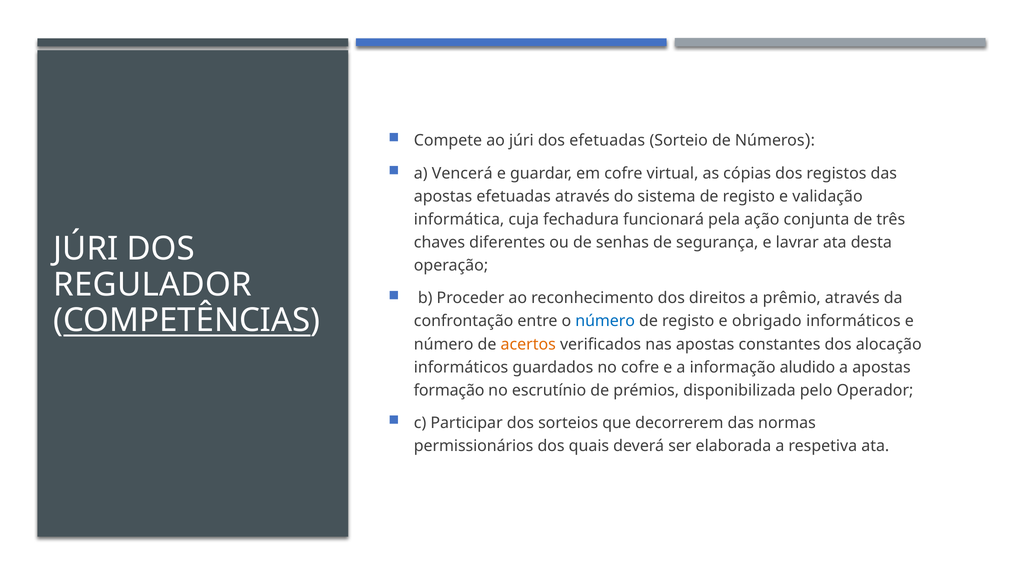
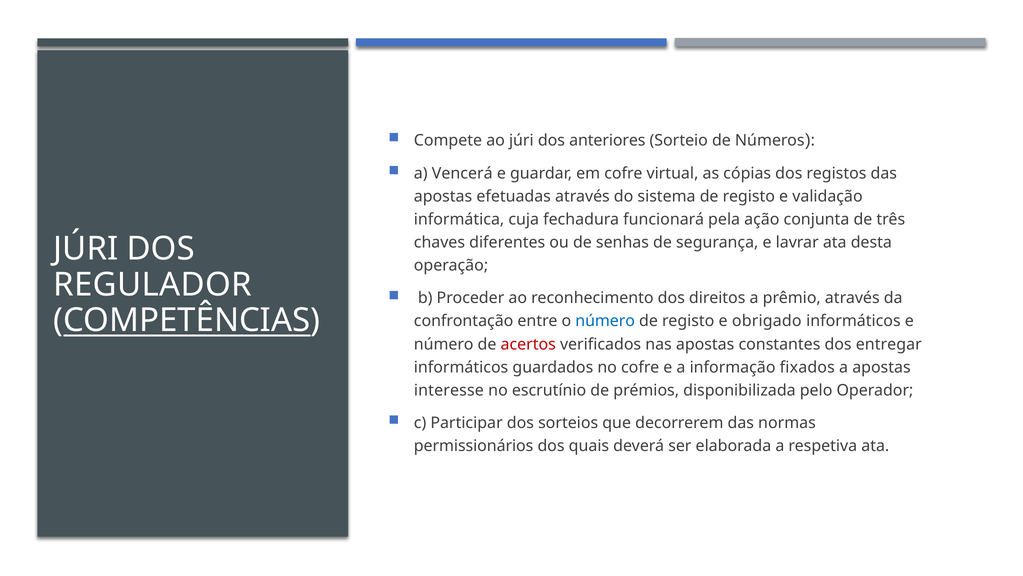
dos efetuadas: efetuadas -> anteriores (607, 140)
acertos colour: orange -> red (528, 344)
alocação: alocação -> entregar (889, 344)
aludido: aludido -> fixados (807, 367)
formação: formação -> interesse (449, 390)
